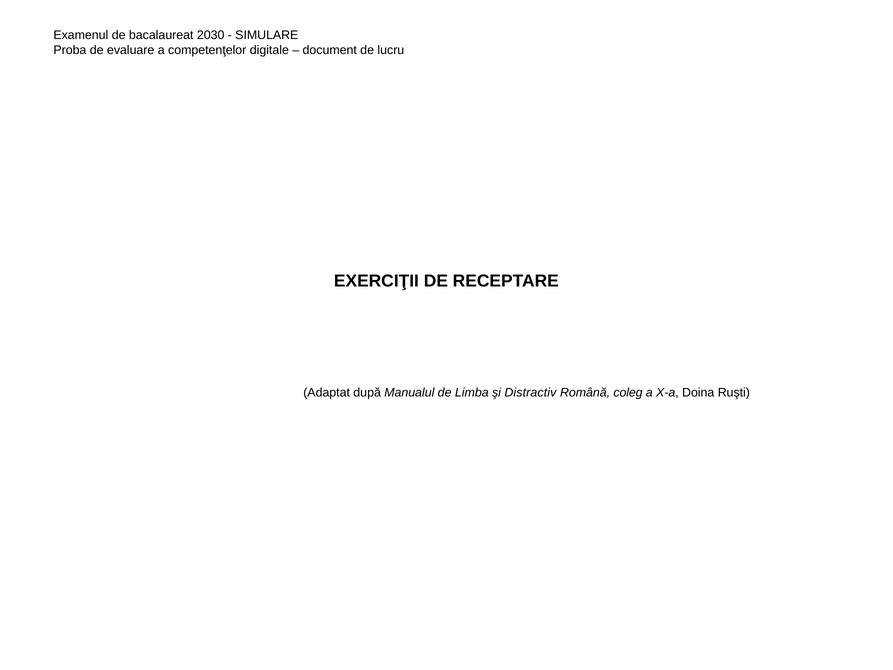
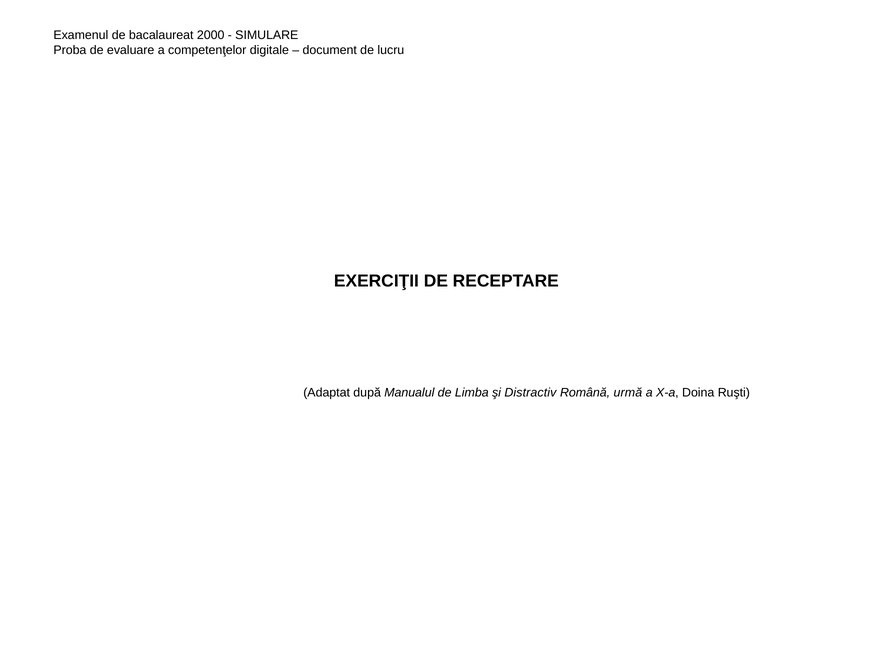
2030: 2030 -> 2000 (211, 35)
coleg: coleg -> urmă (628, 392)
